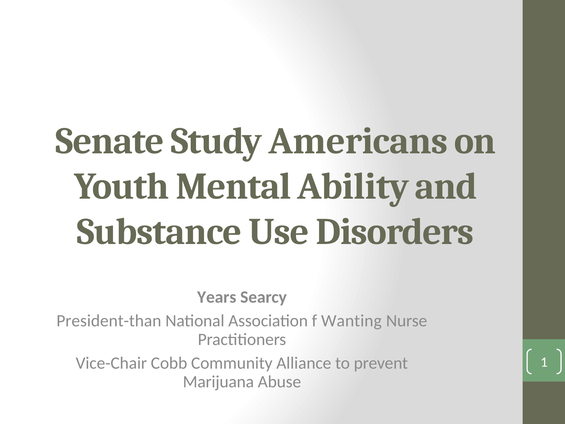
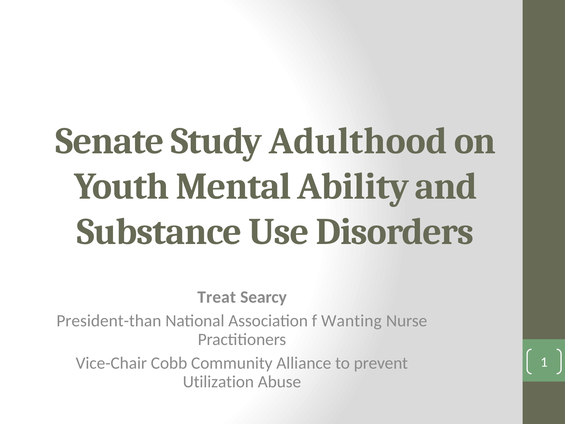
Americans: Americans -> Adulthood (358, 141)
Years: Years -> Treat (217, 297)
Marijuana: Marijuana -> Utilization (218, 382)
